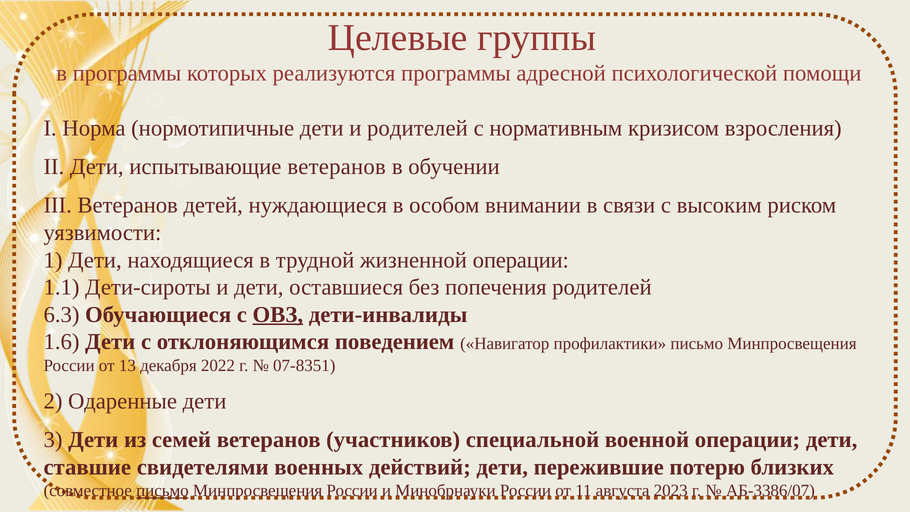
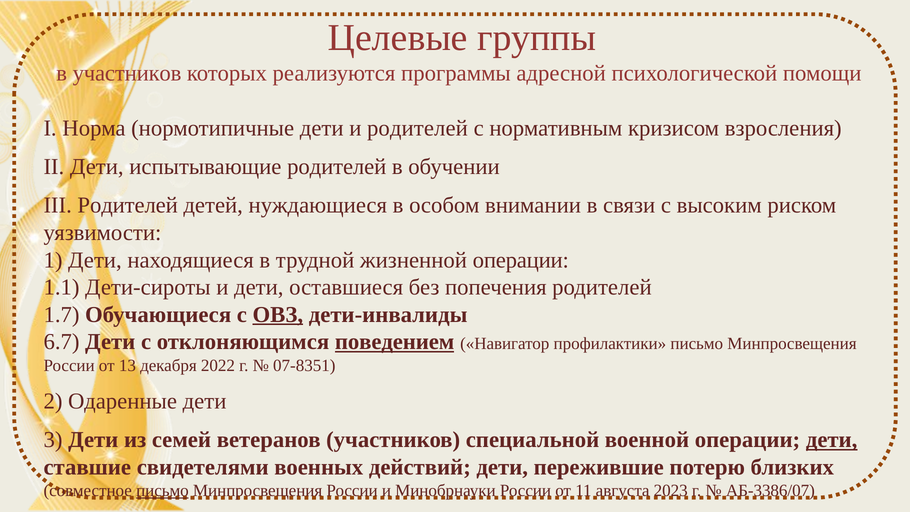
в программы: программы -> участников (127, 73)
испытывающие ветеранов: ветеранов -> родителей (337, 167)
III Ветеранов: Ветеранов -> Родителей (128, 205)
6.3: 6.3 -> 1.7 (62, 315)
1.6: 1.6 -> 6.7 (62, 342)
поведением underline: none -> present (395, 342)
дети underline: none -> present (832, 440)
